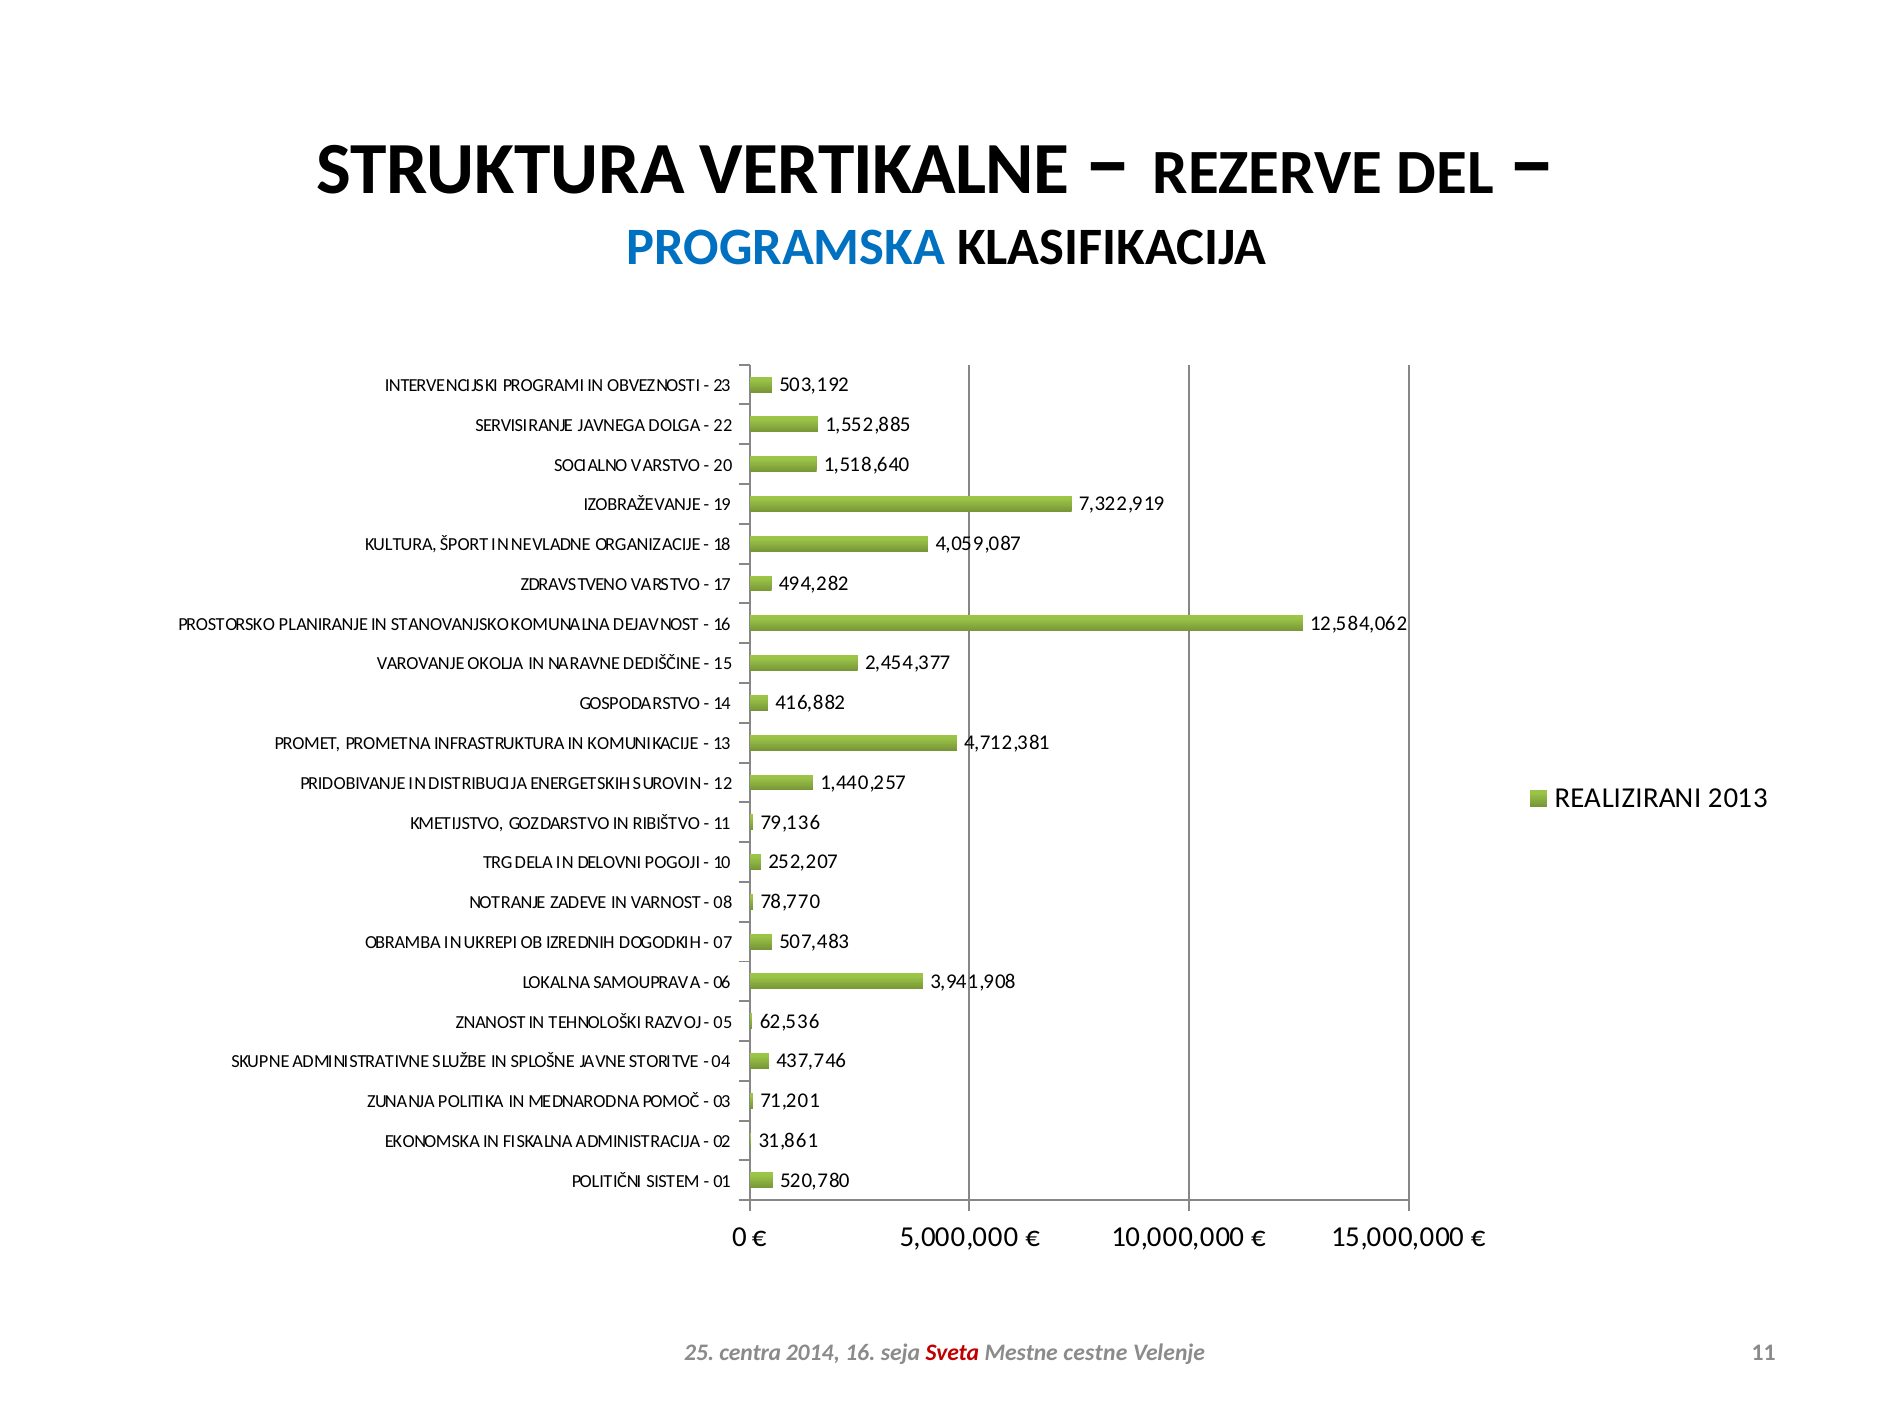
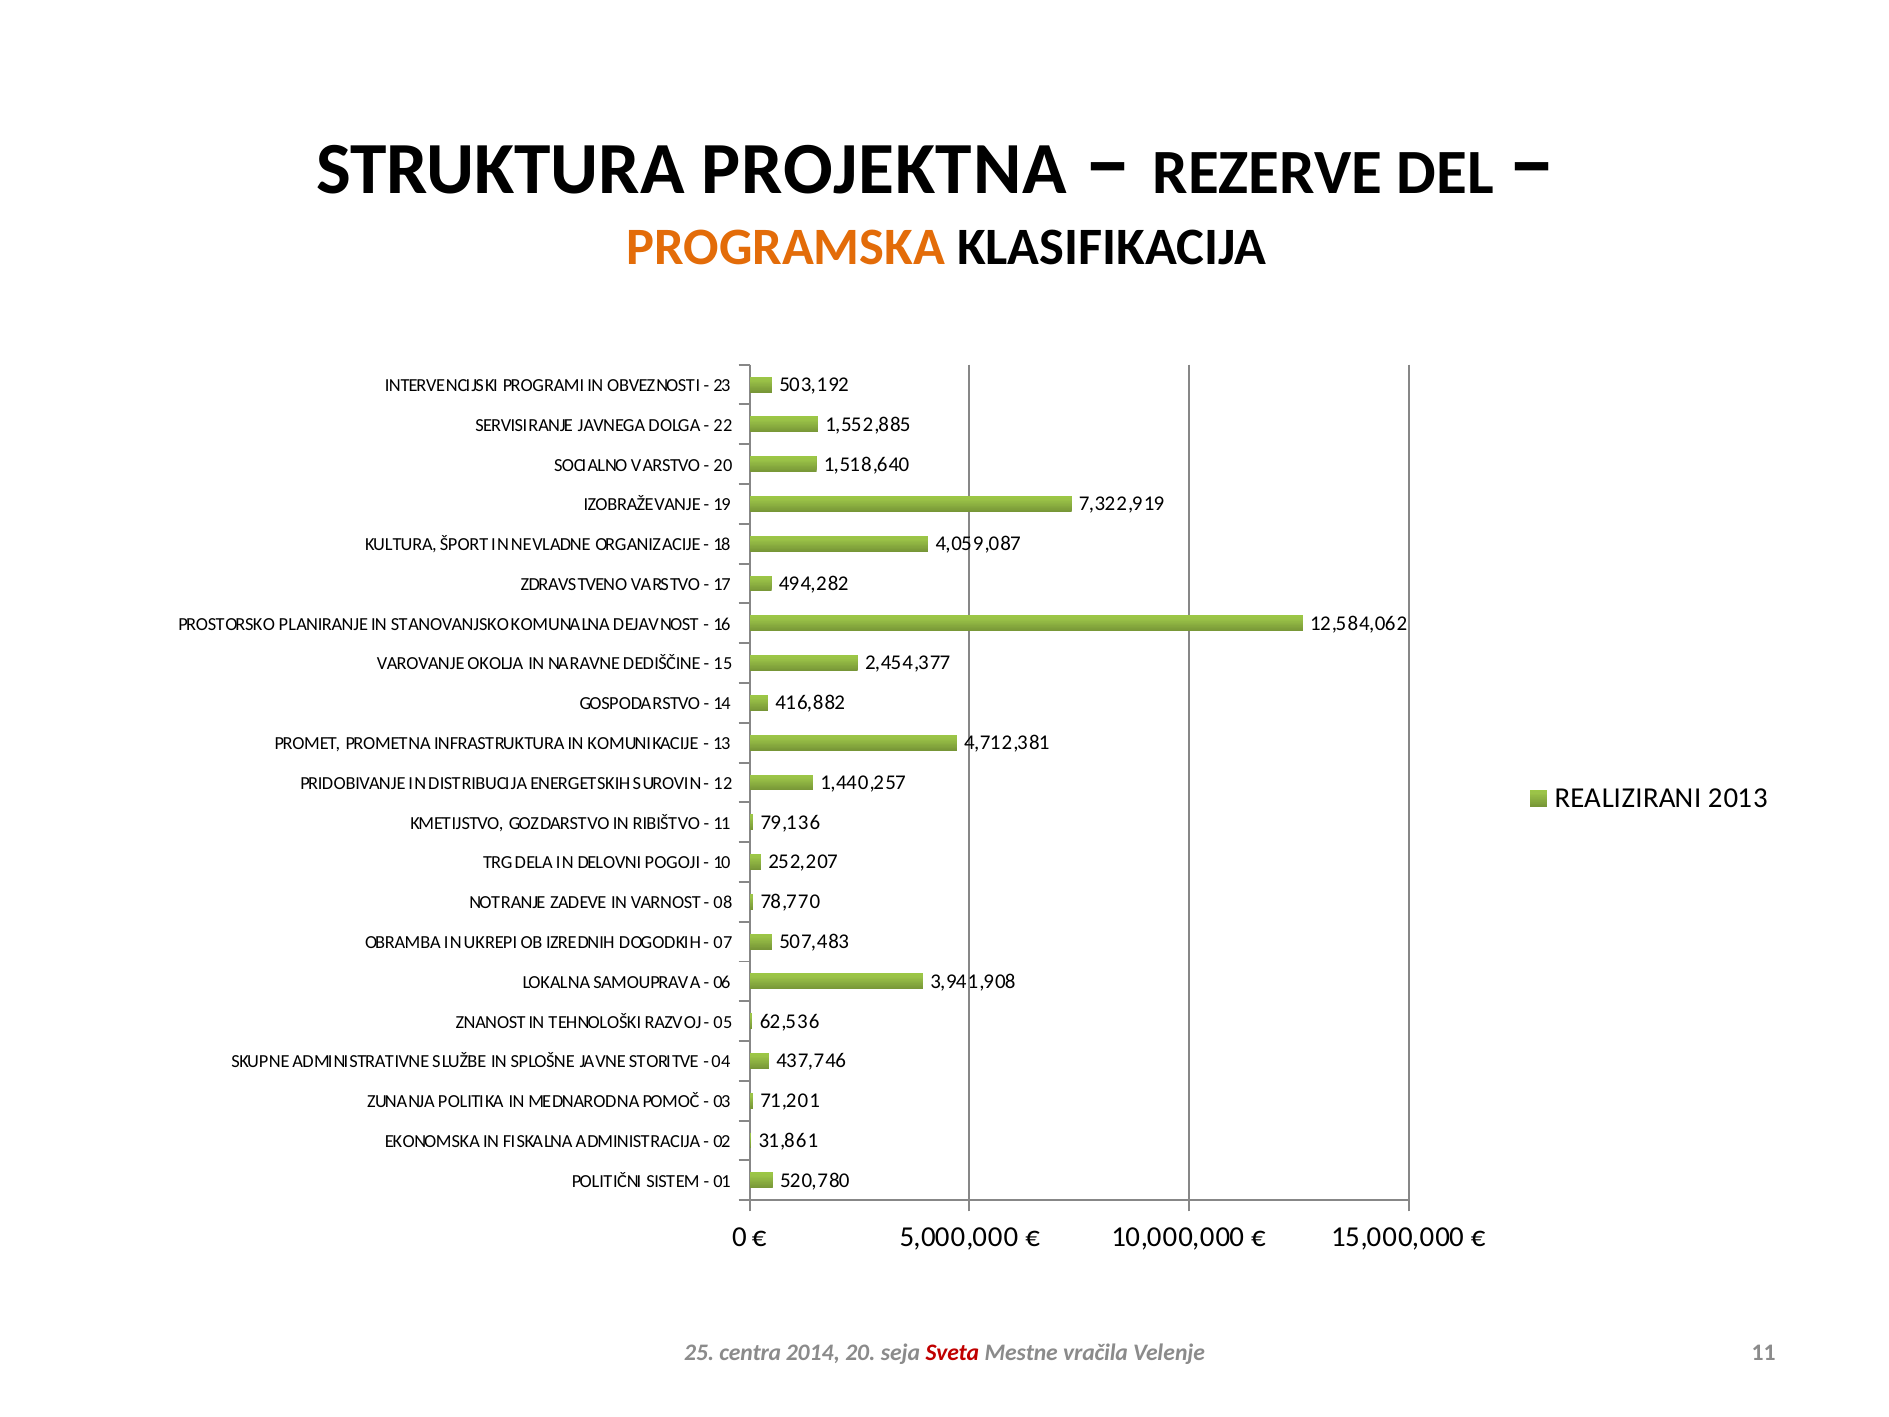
VERTIKALNE: VERTIKALNE -> PROJEKTNA (884, 169)
PROGRAMSKA colour: blue -> orange (786, 247)
2014 16: 16 -> 20 (860, 1352)
cestne: cestne -> vračila (1096, 1352)
